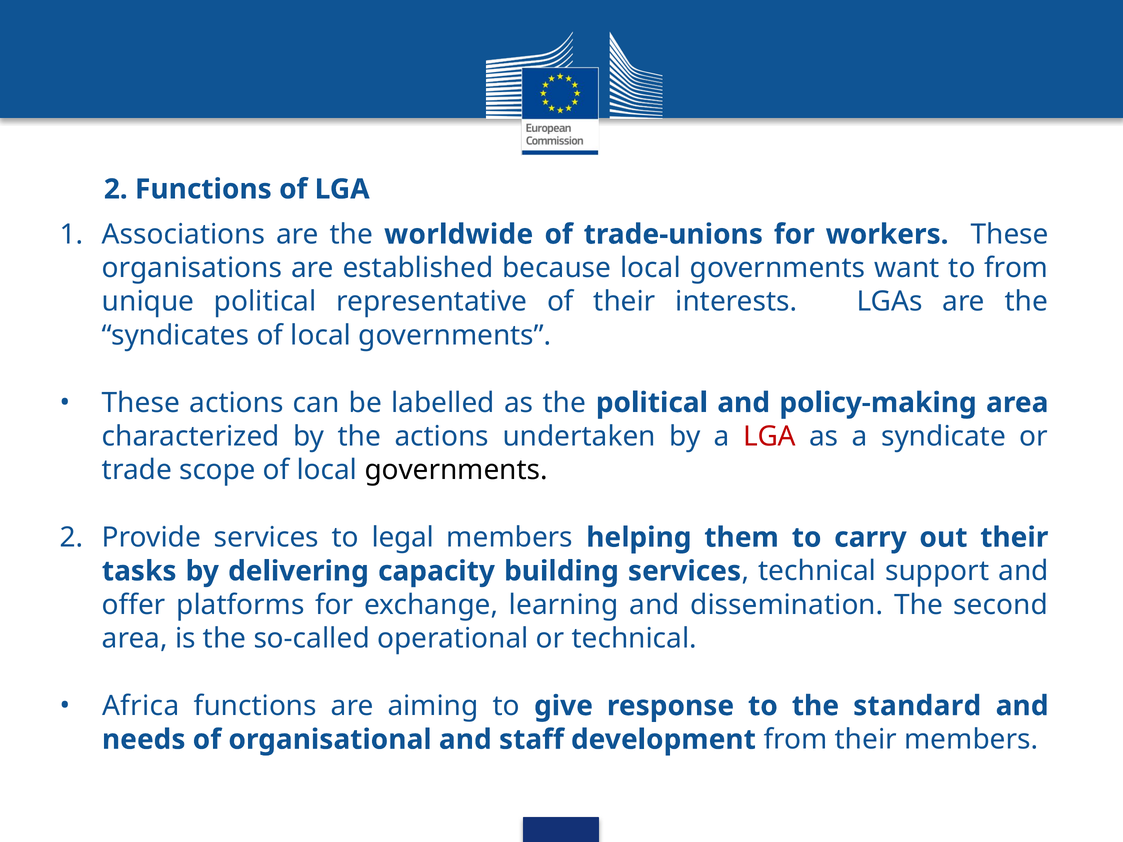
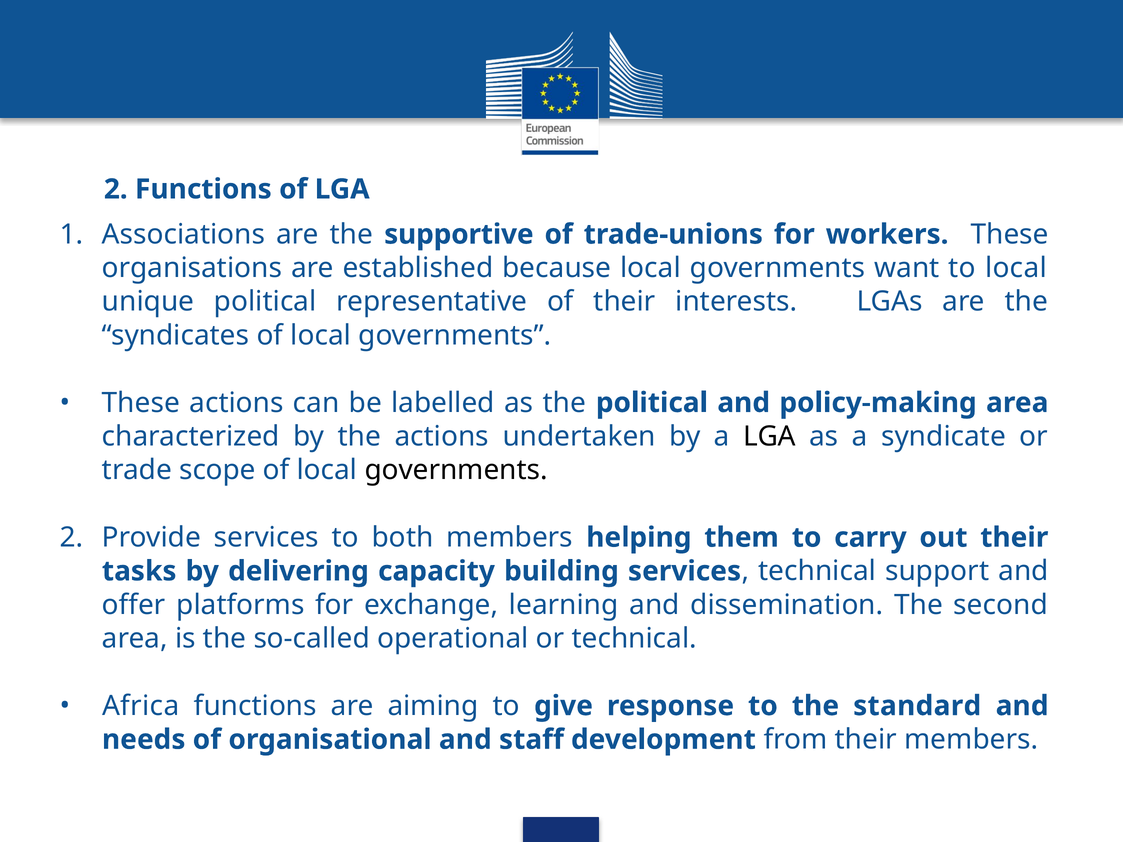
worldwide: worldwide -> supportive (459, 234)
to from: from -> local (1016, 268)
LGA colour: red -> black (769, 437)
legal: legal -> both (403, 538)
